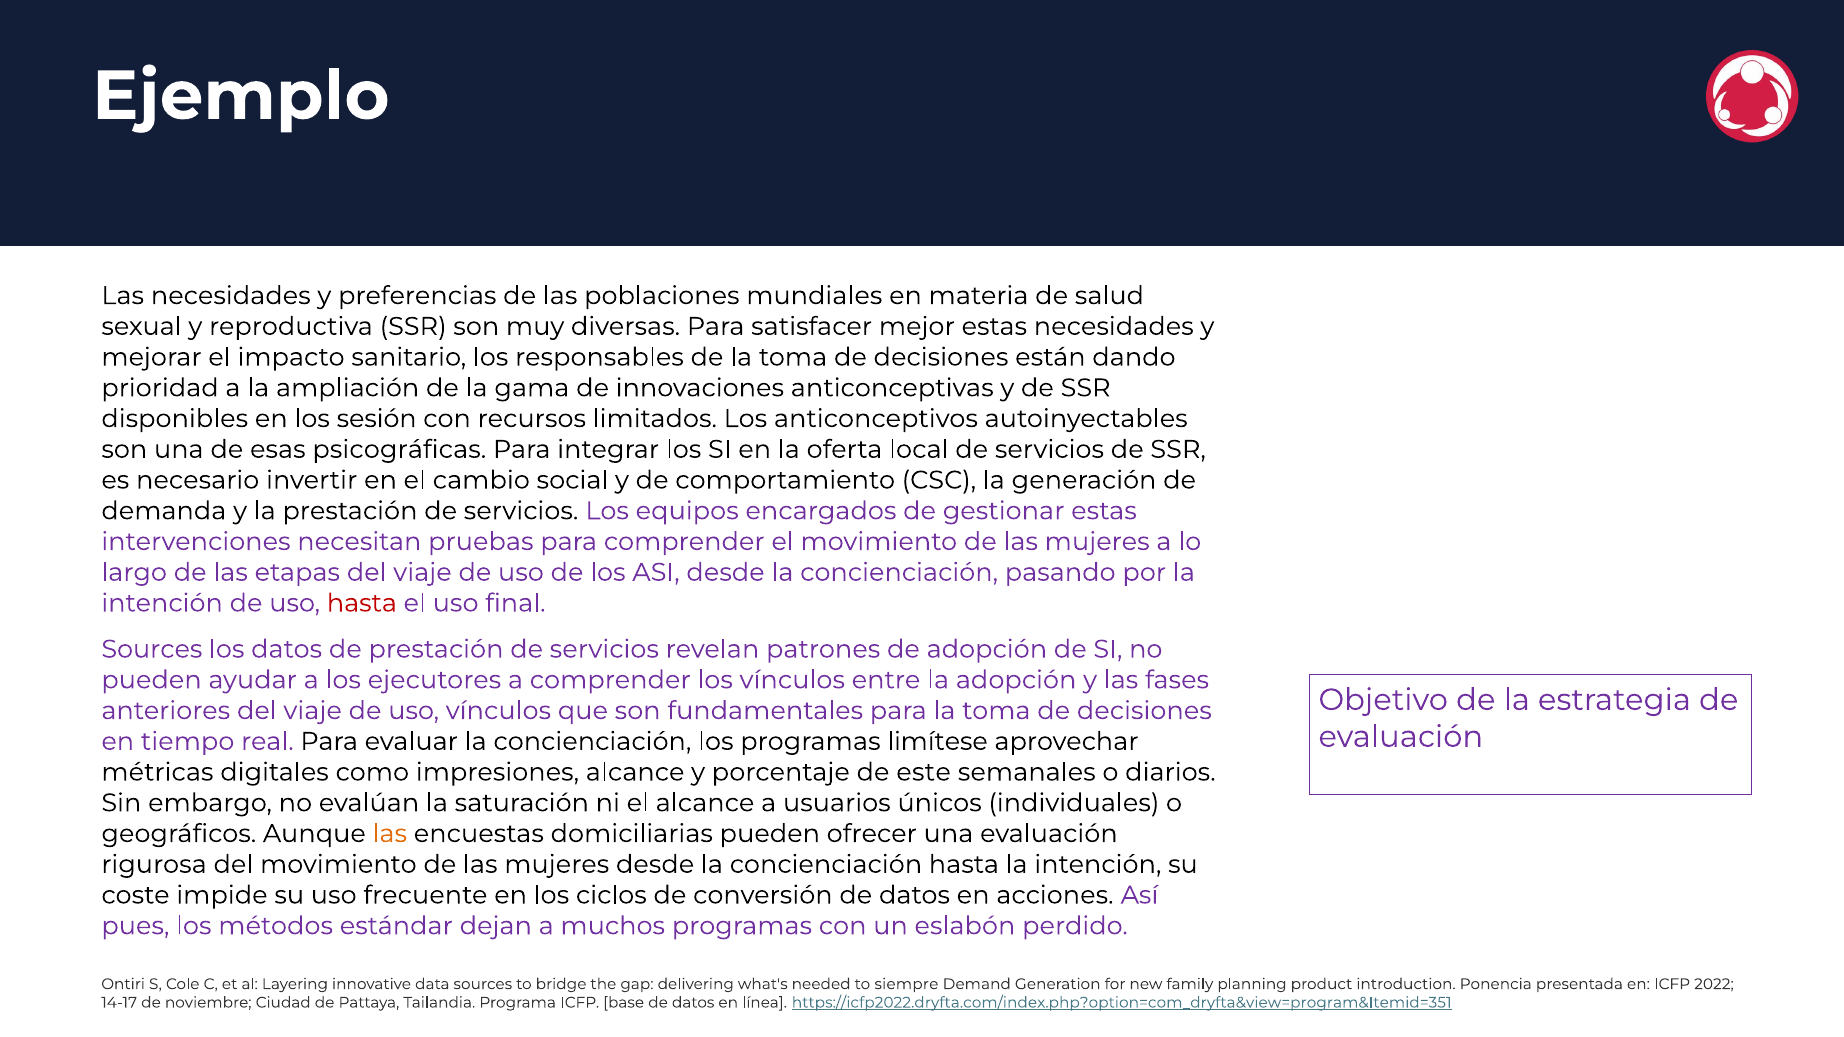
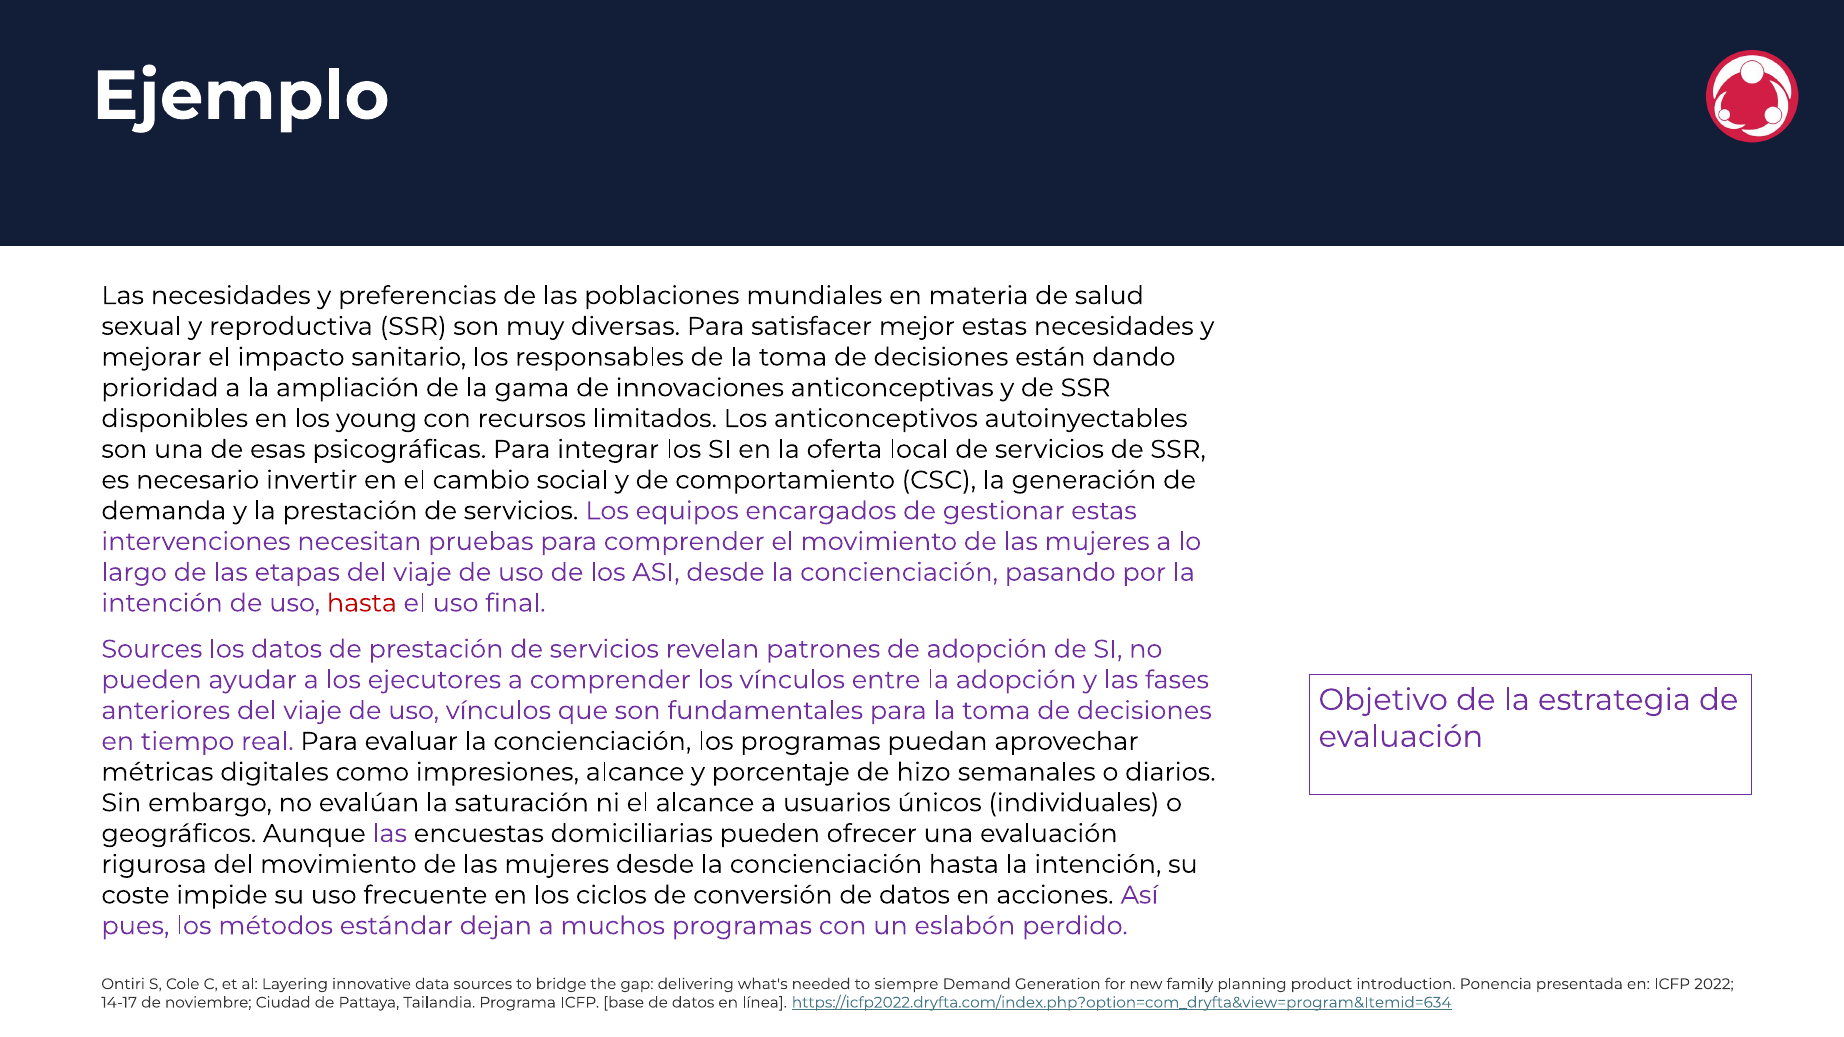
sesión: sesión -> young (377, 419)
limítese: limítese -> puedan (937, 742)
este: este -> hizo (924, 772)
las colour: orange -> purple (390, 834)
https://icfp2022.dryfta.com/index.php?option=com_dryfta&view=program&Itemid=351: https://icfp2022.dryfta.com/index.php?option=com_dryfta&view=program&Itemid=351 -> https://icfp2022.dryfta.com/index.php?option=com_dryfta&view=program&Itemid=634 (1122, 1003)
